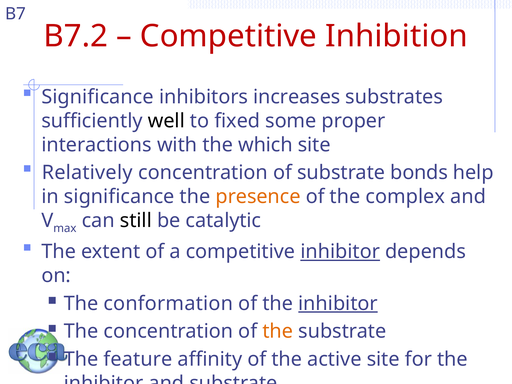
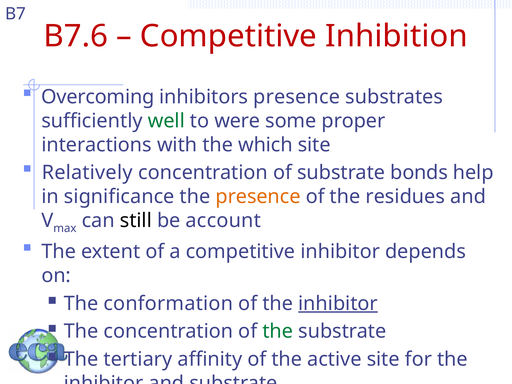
B7.2: B7.2 -> B7.6 (76, 36)
Significance: Significance -> Overcoming (98, 97)
inhibitors increases: increases -> presence (297, 97)
well colour: black -> green (166, 121)
fixed: fixed -> were (237, 121)
complex: complex -> residues (405, 197)
catalytic: catalytic -> account (223, 221)
inhibitor underline: present -> none (340, 252)
the colour: orange -> green (278, 331)
feature: feature -> tertiary (138, 359)
